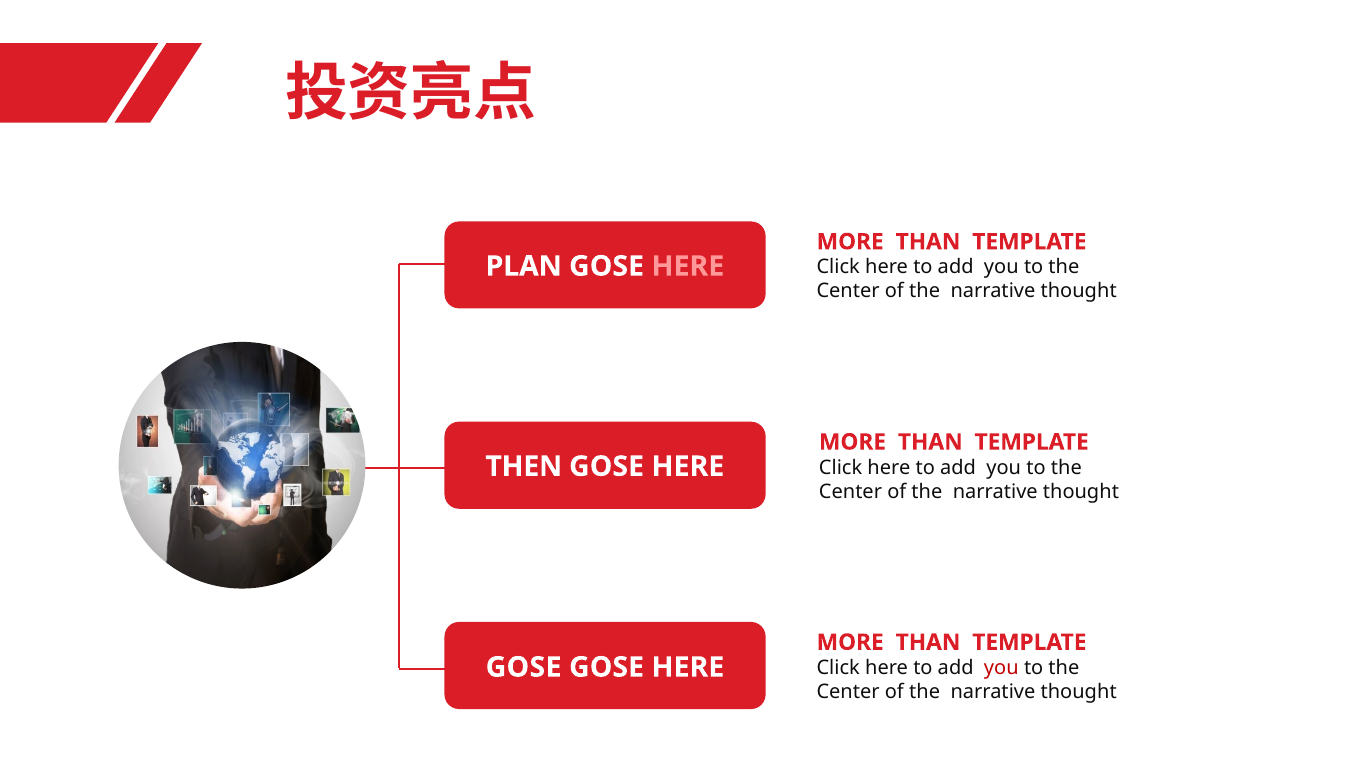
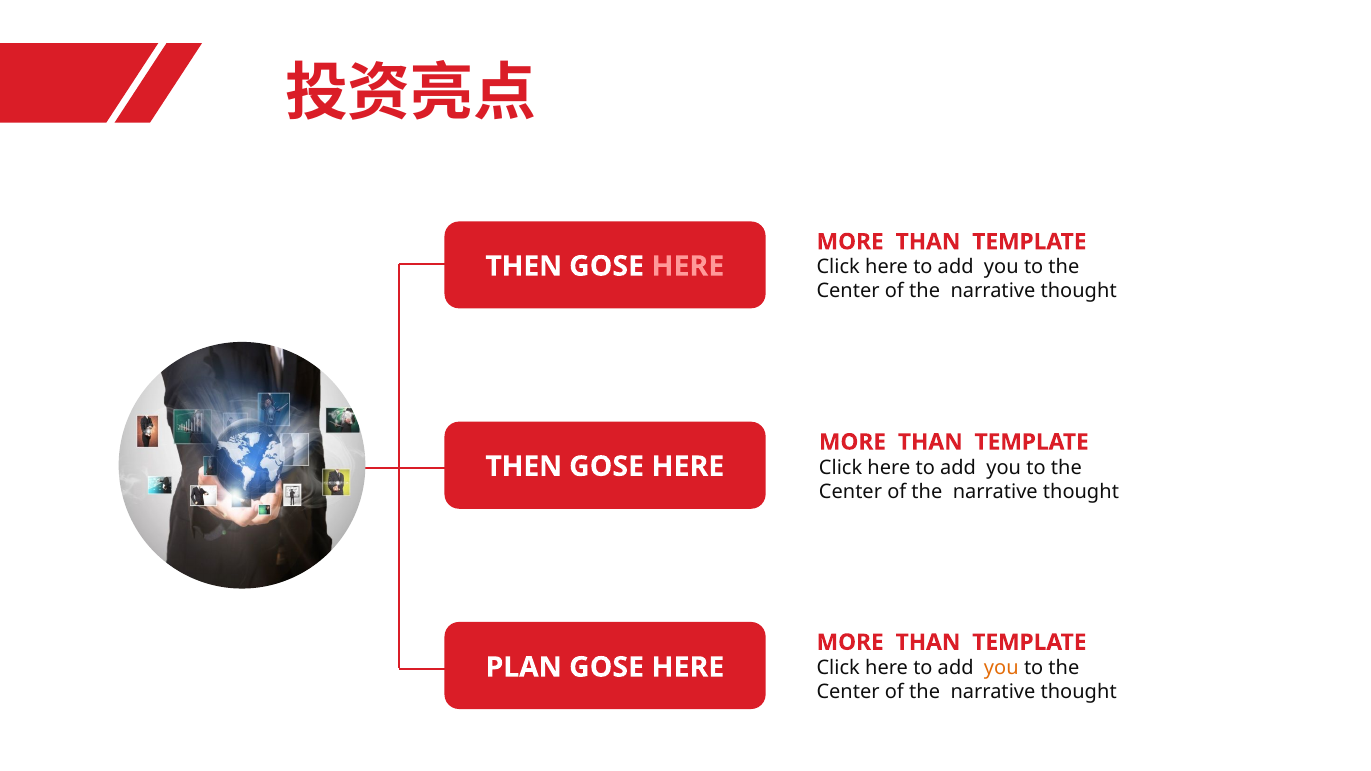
PLAN: PLAN -> THEN (524, 266)
you colour: red -> orange (1001, 668)
GOSE: GOSE -> PLAN (524, 667)
